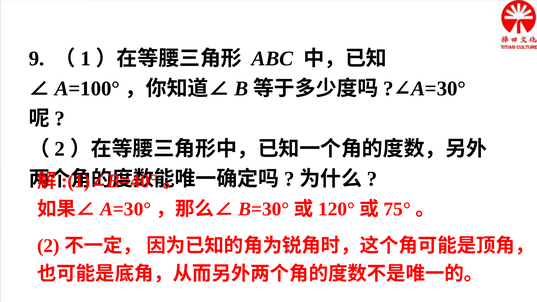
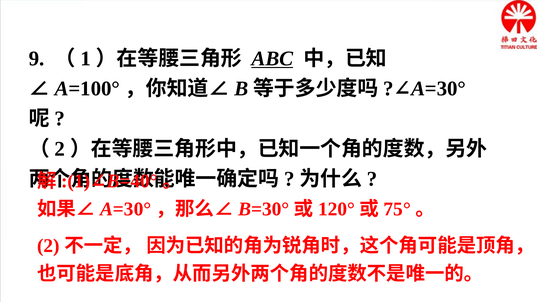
ABC underline: none -> present (272, 59)
